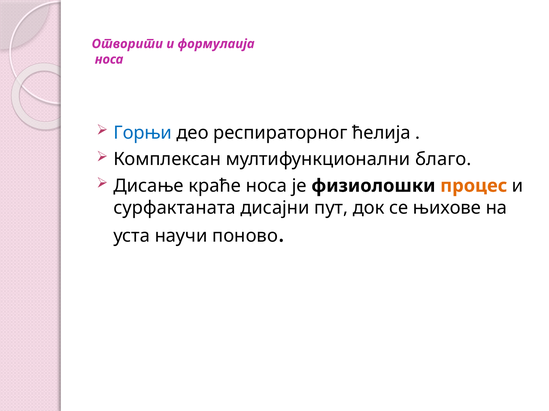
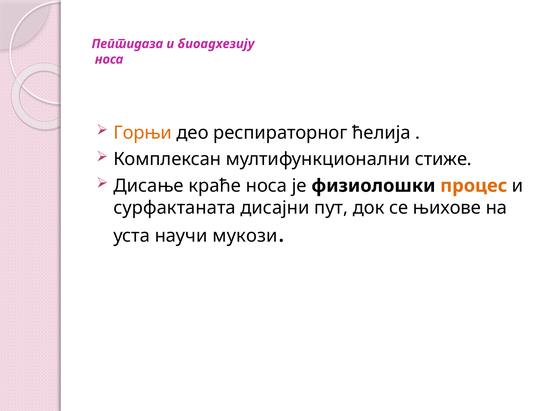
Отворити: Отворити -> Пептидаза (127, 44)
формулаија: формулаија -> биоадхезију (216, 44)
Горњи colour: blue -> orange (143, 133)
благо: благо -> стиже (443, 160)
поново: поново -> мукози (245, 236)
